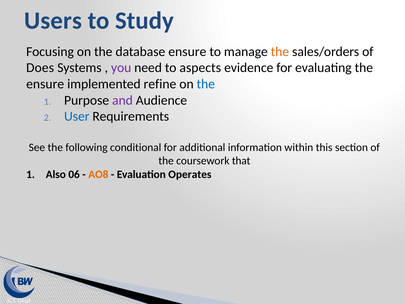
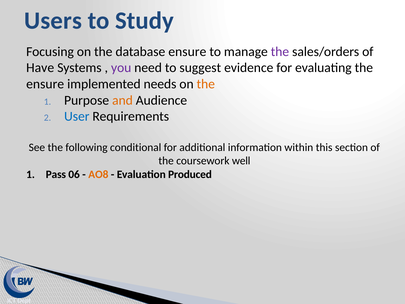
the colour: orange -> purple (280, 52)
Does: Does -> Have (40, 68)
aspects: aspects -> suggest (200, 68)
refine: refine -> needs (160, 84)
the colour: blue -> orange (206, 84)
and colour: purple -> orange (122, 100)
that: that -> well (241, 161)
Also: Also -> Pass (56, 174)
Operates: Operates -> Produced (190, 174)
